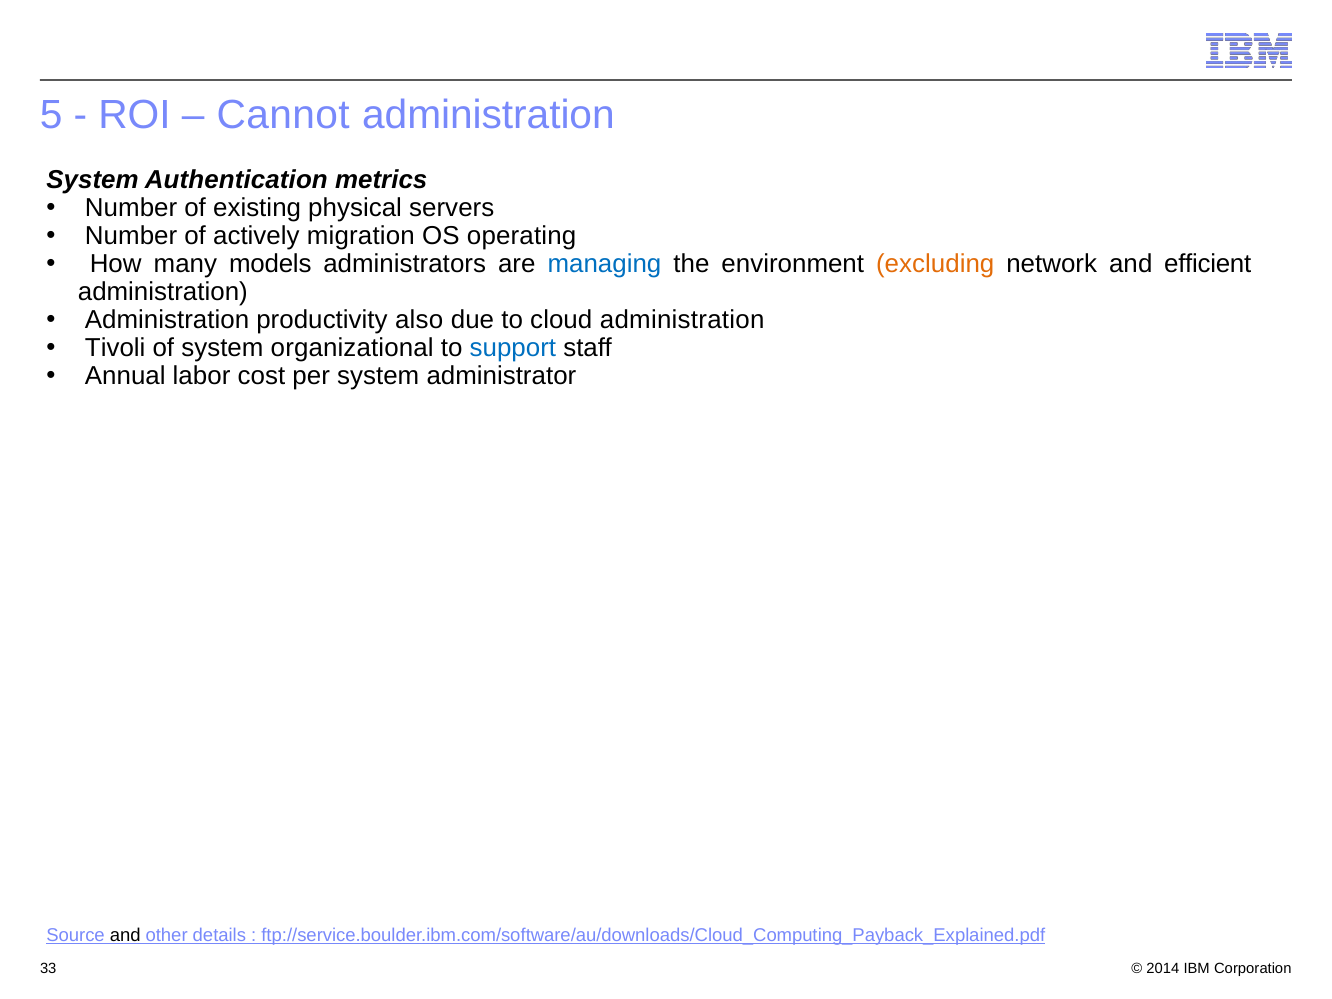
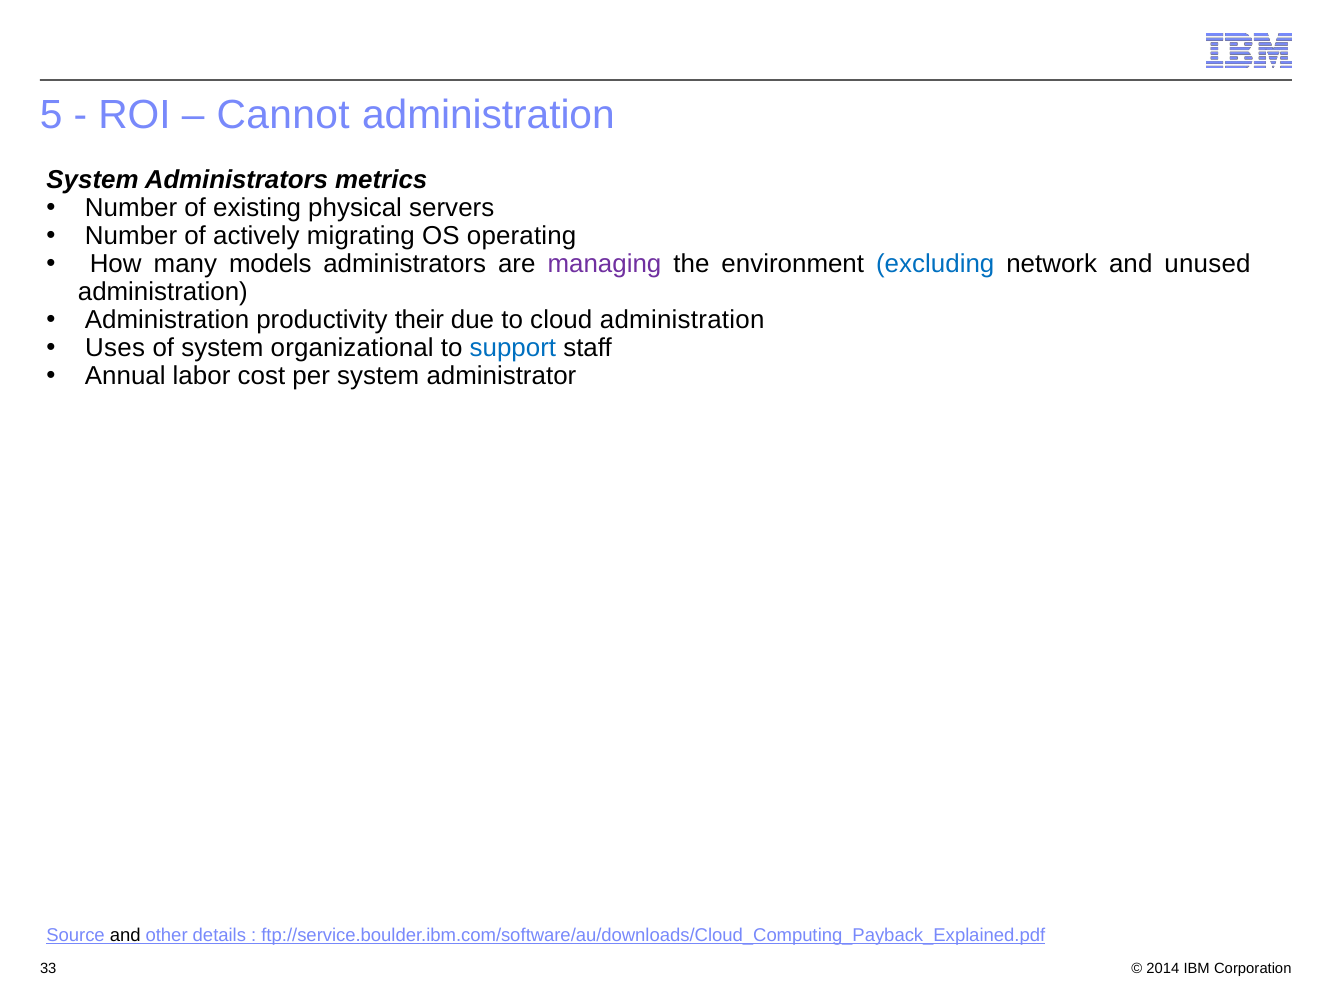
System Authentication: Authentication -> Administrators (236, 180)
migration: migration -> migrating (361, 236)
managing colour: blue -> purple (604, 264)
excluding colour: orange -> blue (935, 264)
efficient: efficient -> unused (1207, 264)
also: also -> their (419, 320)
Tivoli: Tivoli -> Uses (115, 348)
